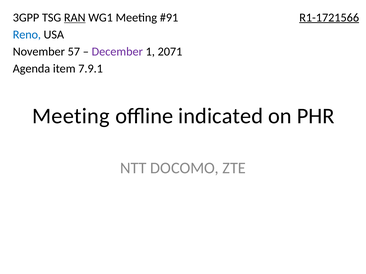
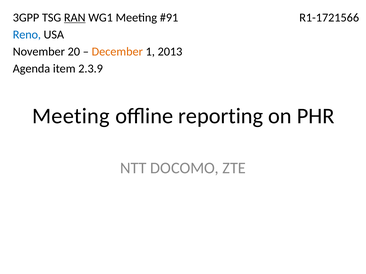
R1-1721566 underline: present -> none (329, 18)
57: 57 -> 20 (74, 52)
December colour: purple -> orange (117, 52)
2071: 2071 -> 2013 (170, 52)
7.9.1: 7.9.1 -> 2.3.9 (91, 69)
indicated: indicated -> reporting (221, 116)
